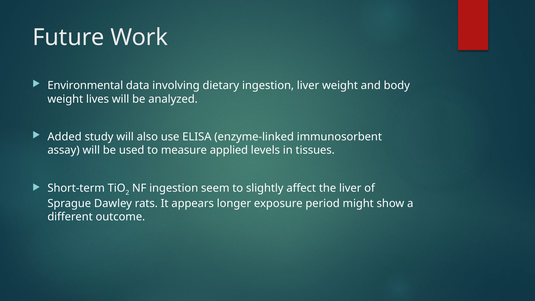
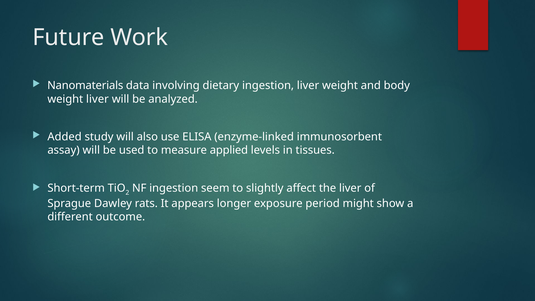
Environmental: Environmental -> Nanomaterials (85, 86)
weight lives: lives -> liver (97, 99)
